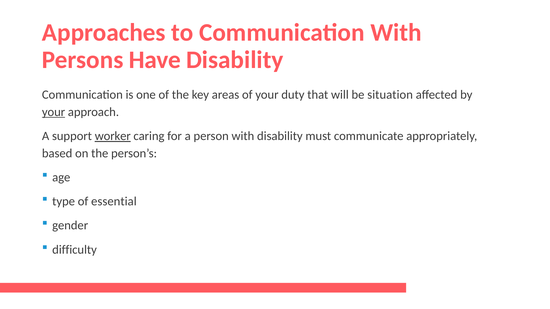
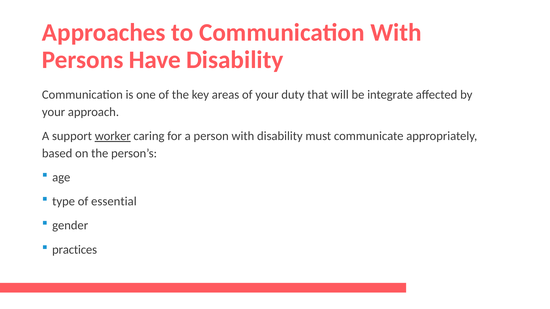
situation: situation -> integrate (390, 95)
your underline: present -> none (54, 112)
difficulty: difficulty -> practices (75, 250)
